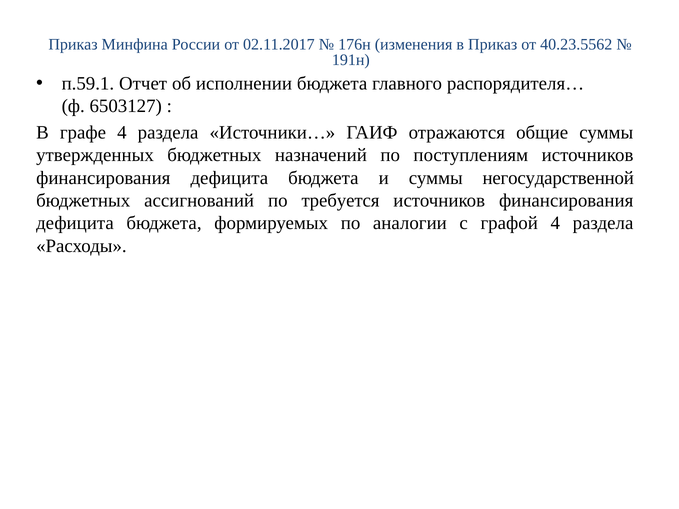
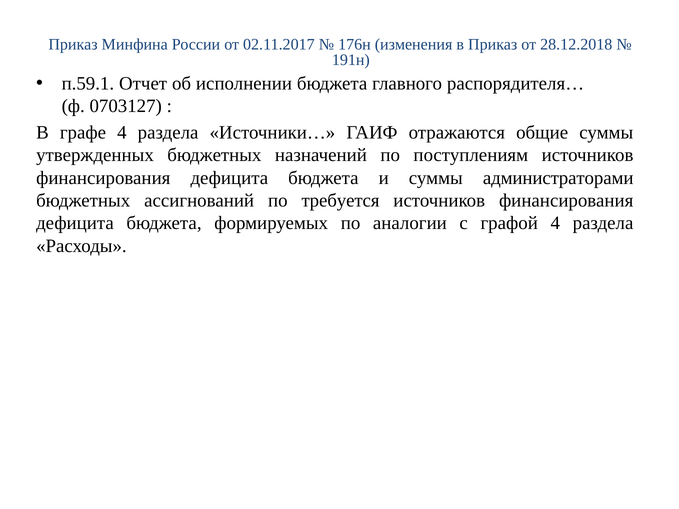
40.23.5562: 40.23.5562 -> 28.12.2018 (576, 45)
6503127: 6503127 -> 0703127 (126, 106)
негосударственной: негосударственной -> администраторами (558, 178)
